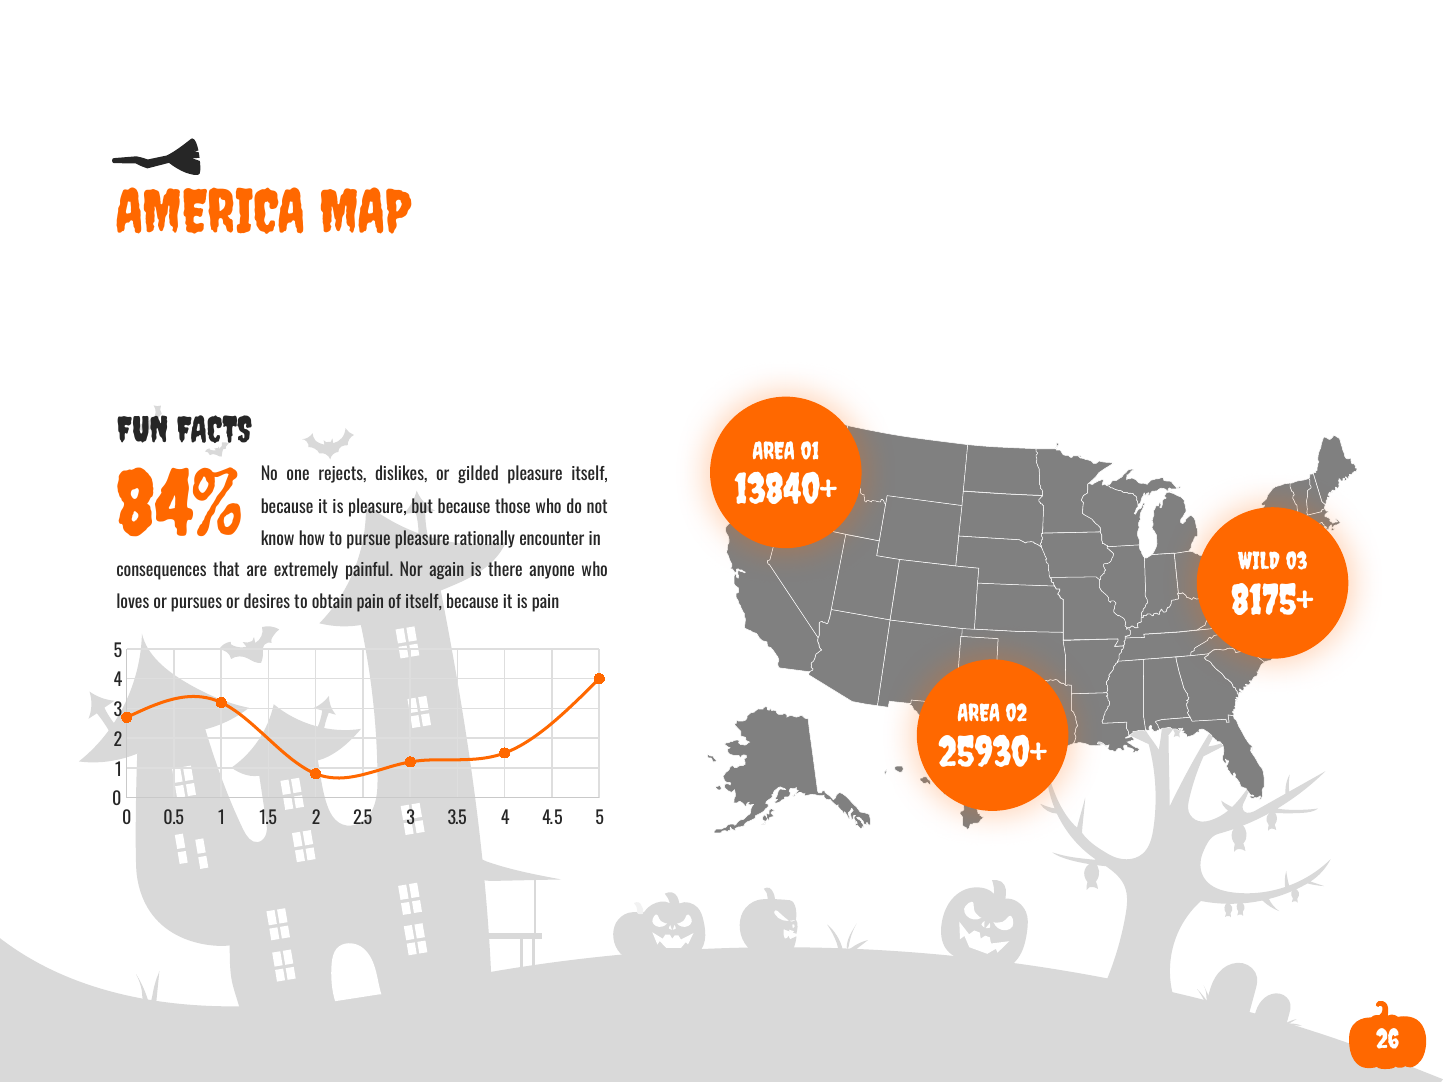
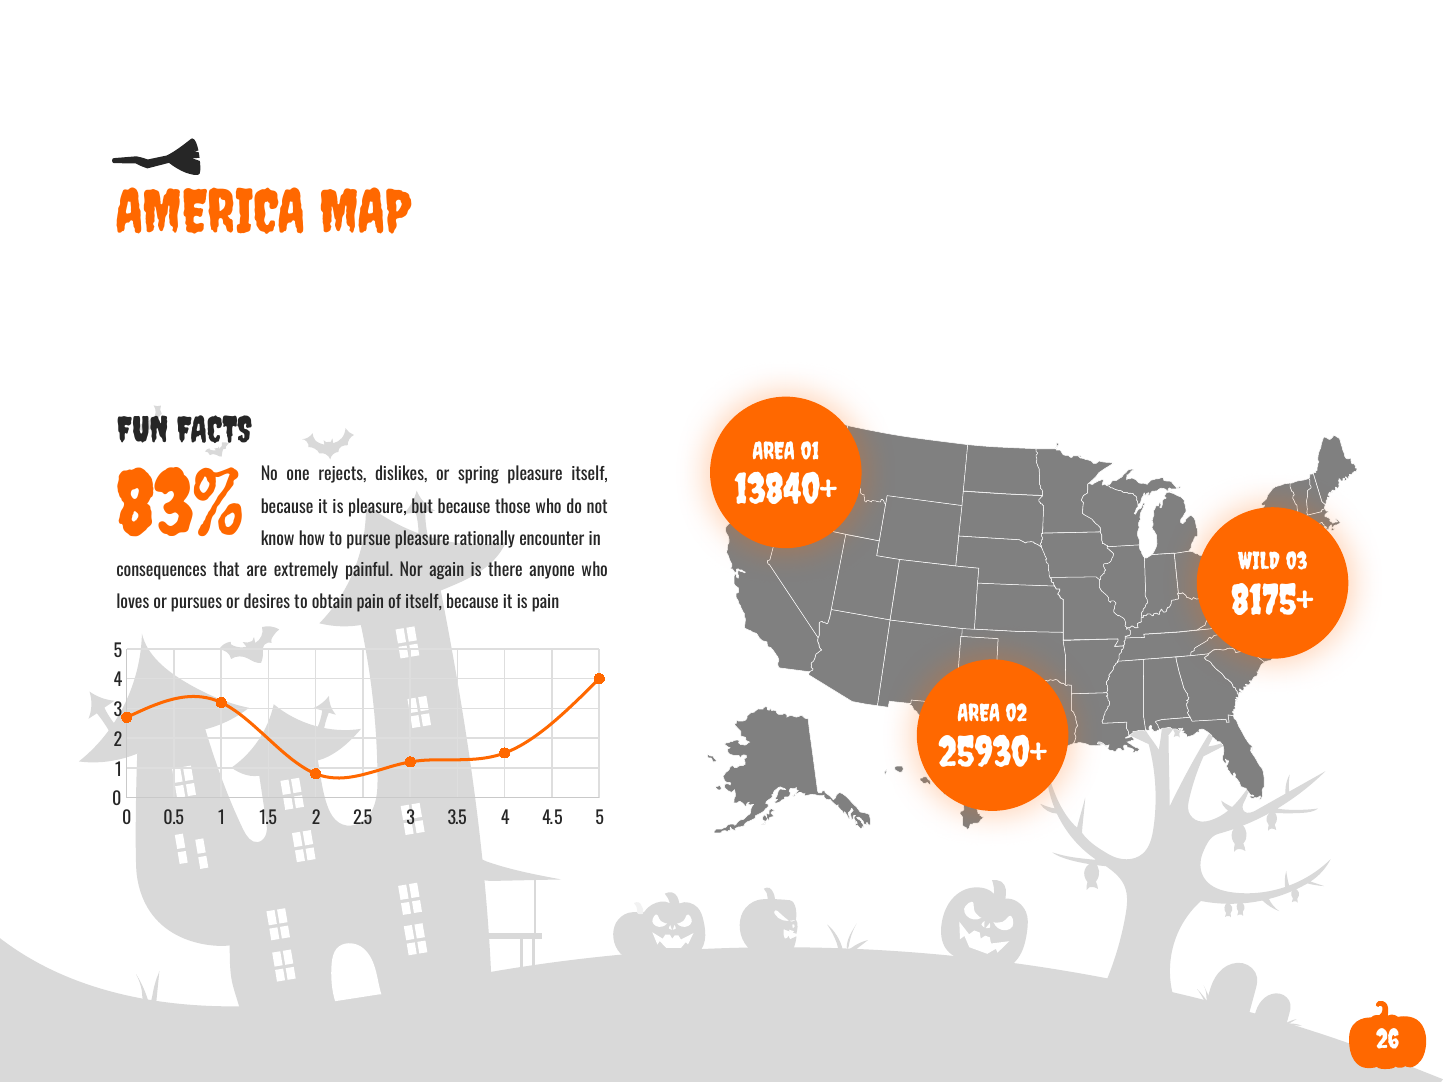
84%: 84% -> 83% (180, 505)
gilded: gilded -> spring (478, 475)
